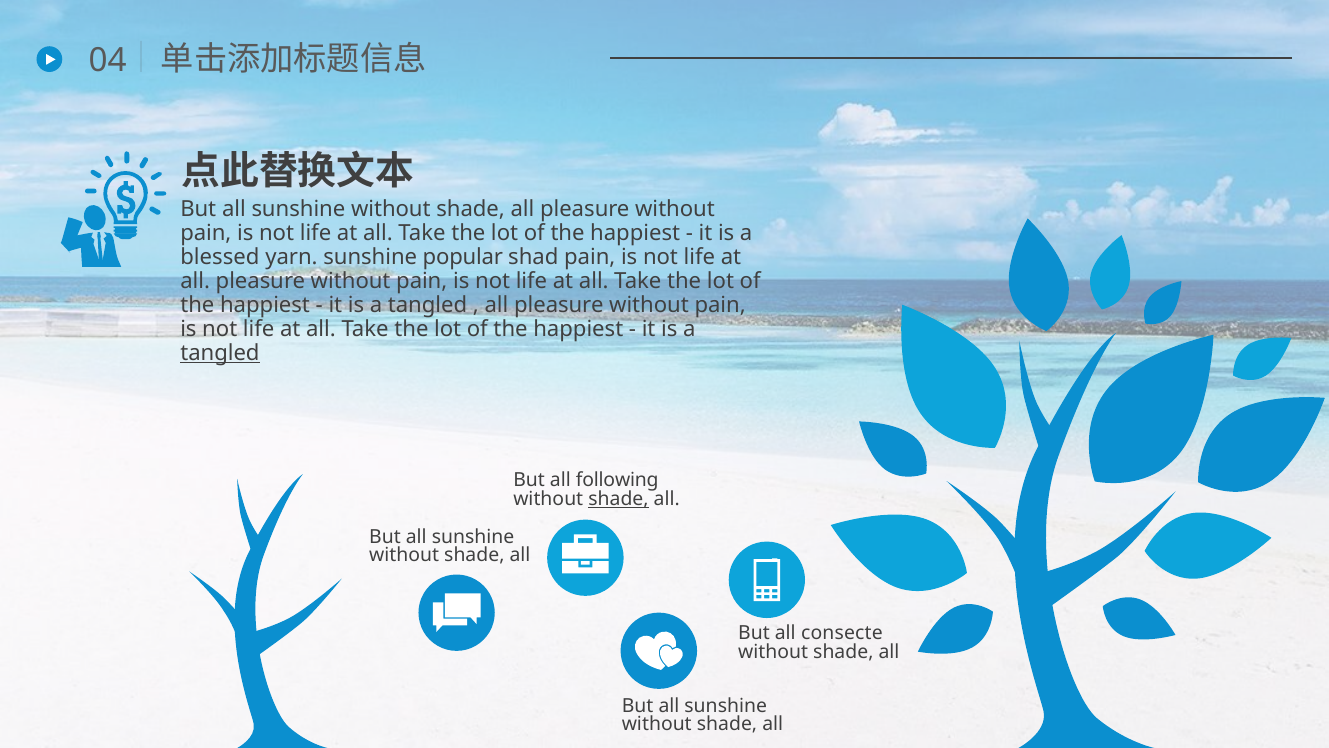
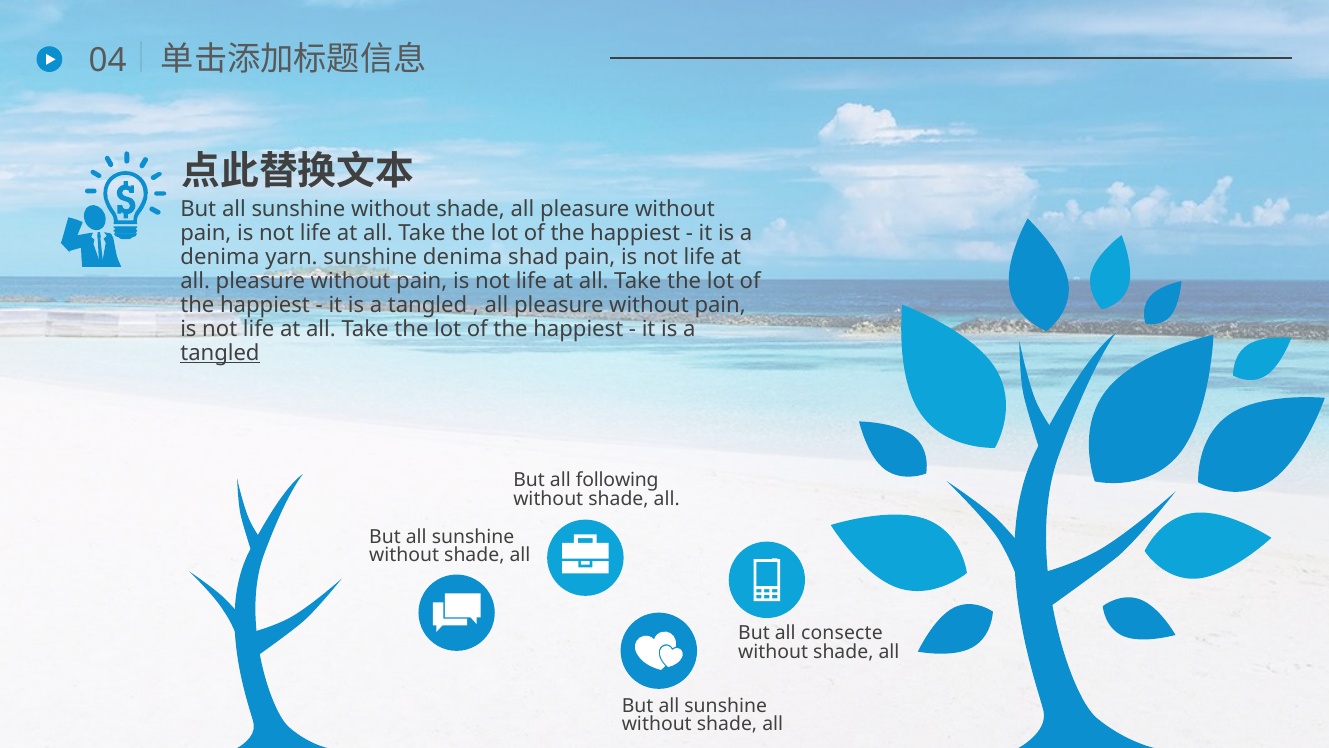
blessed: blessed -> denima (220, 257)
sunshine popular: popular -> denima (463, 257)
shade underline: present -> none (618, 499)
